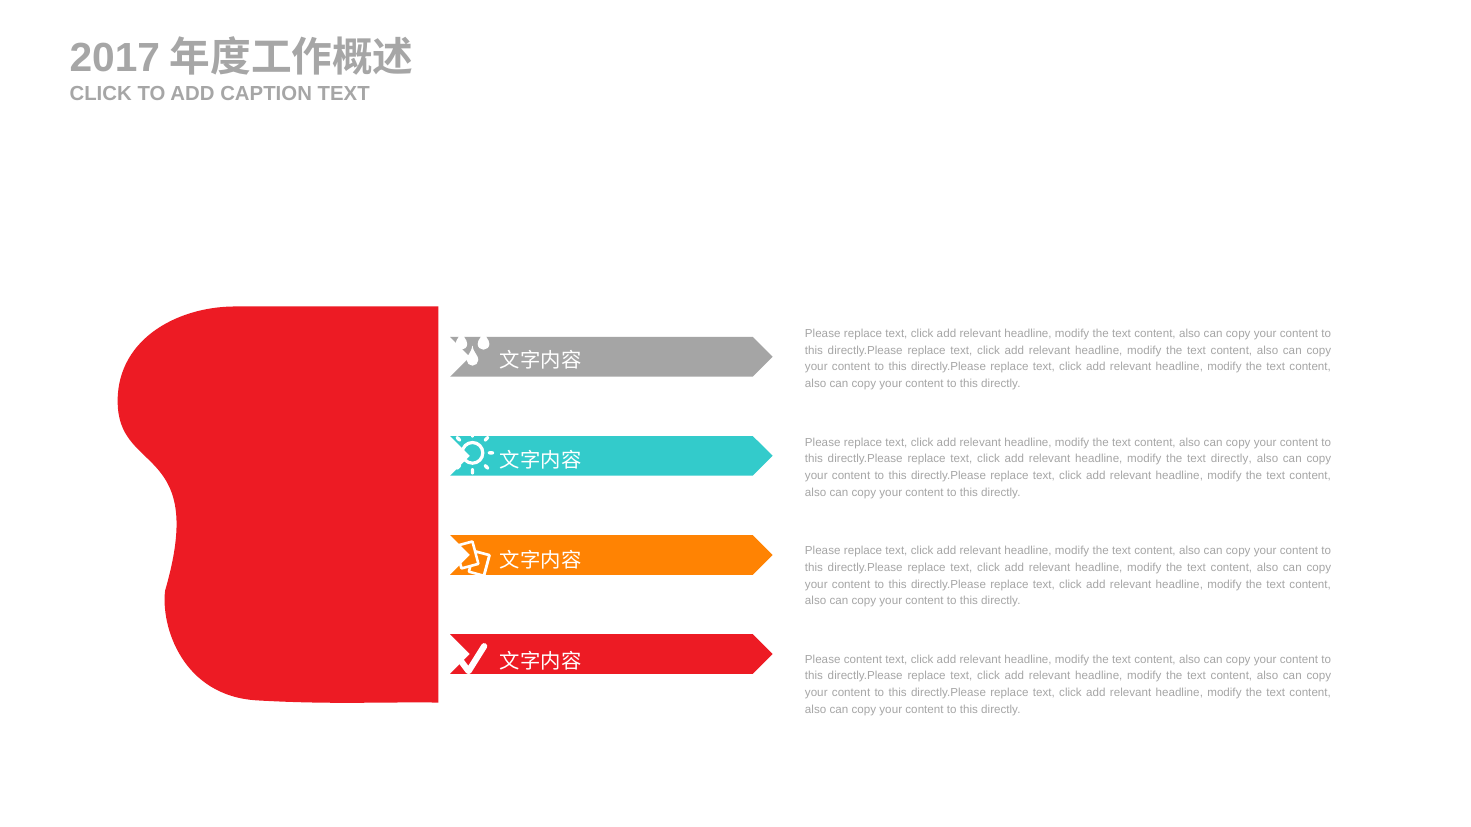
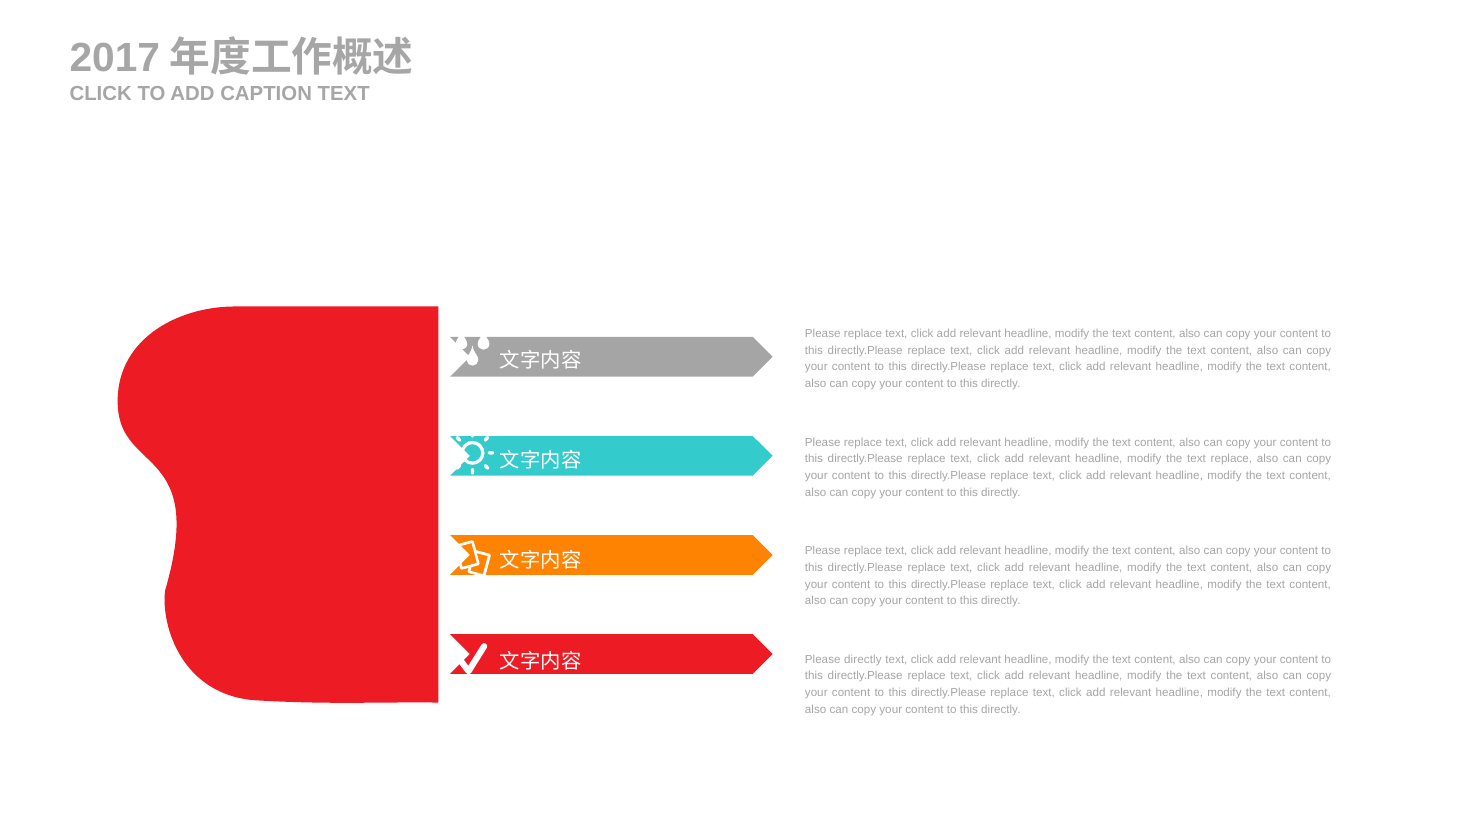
text directly: directly -> replace (1231, 459)
Please content: content -> directly (863, 660)
